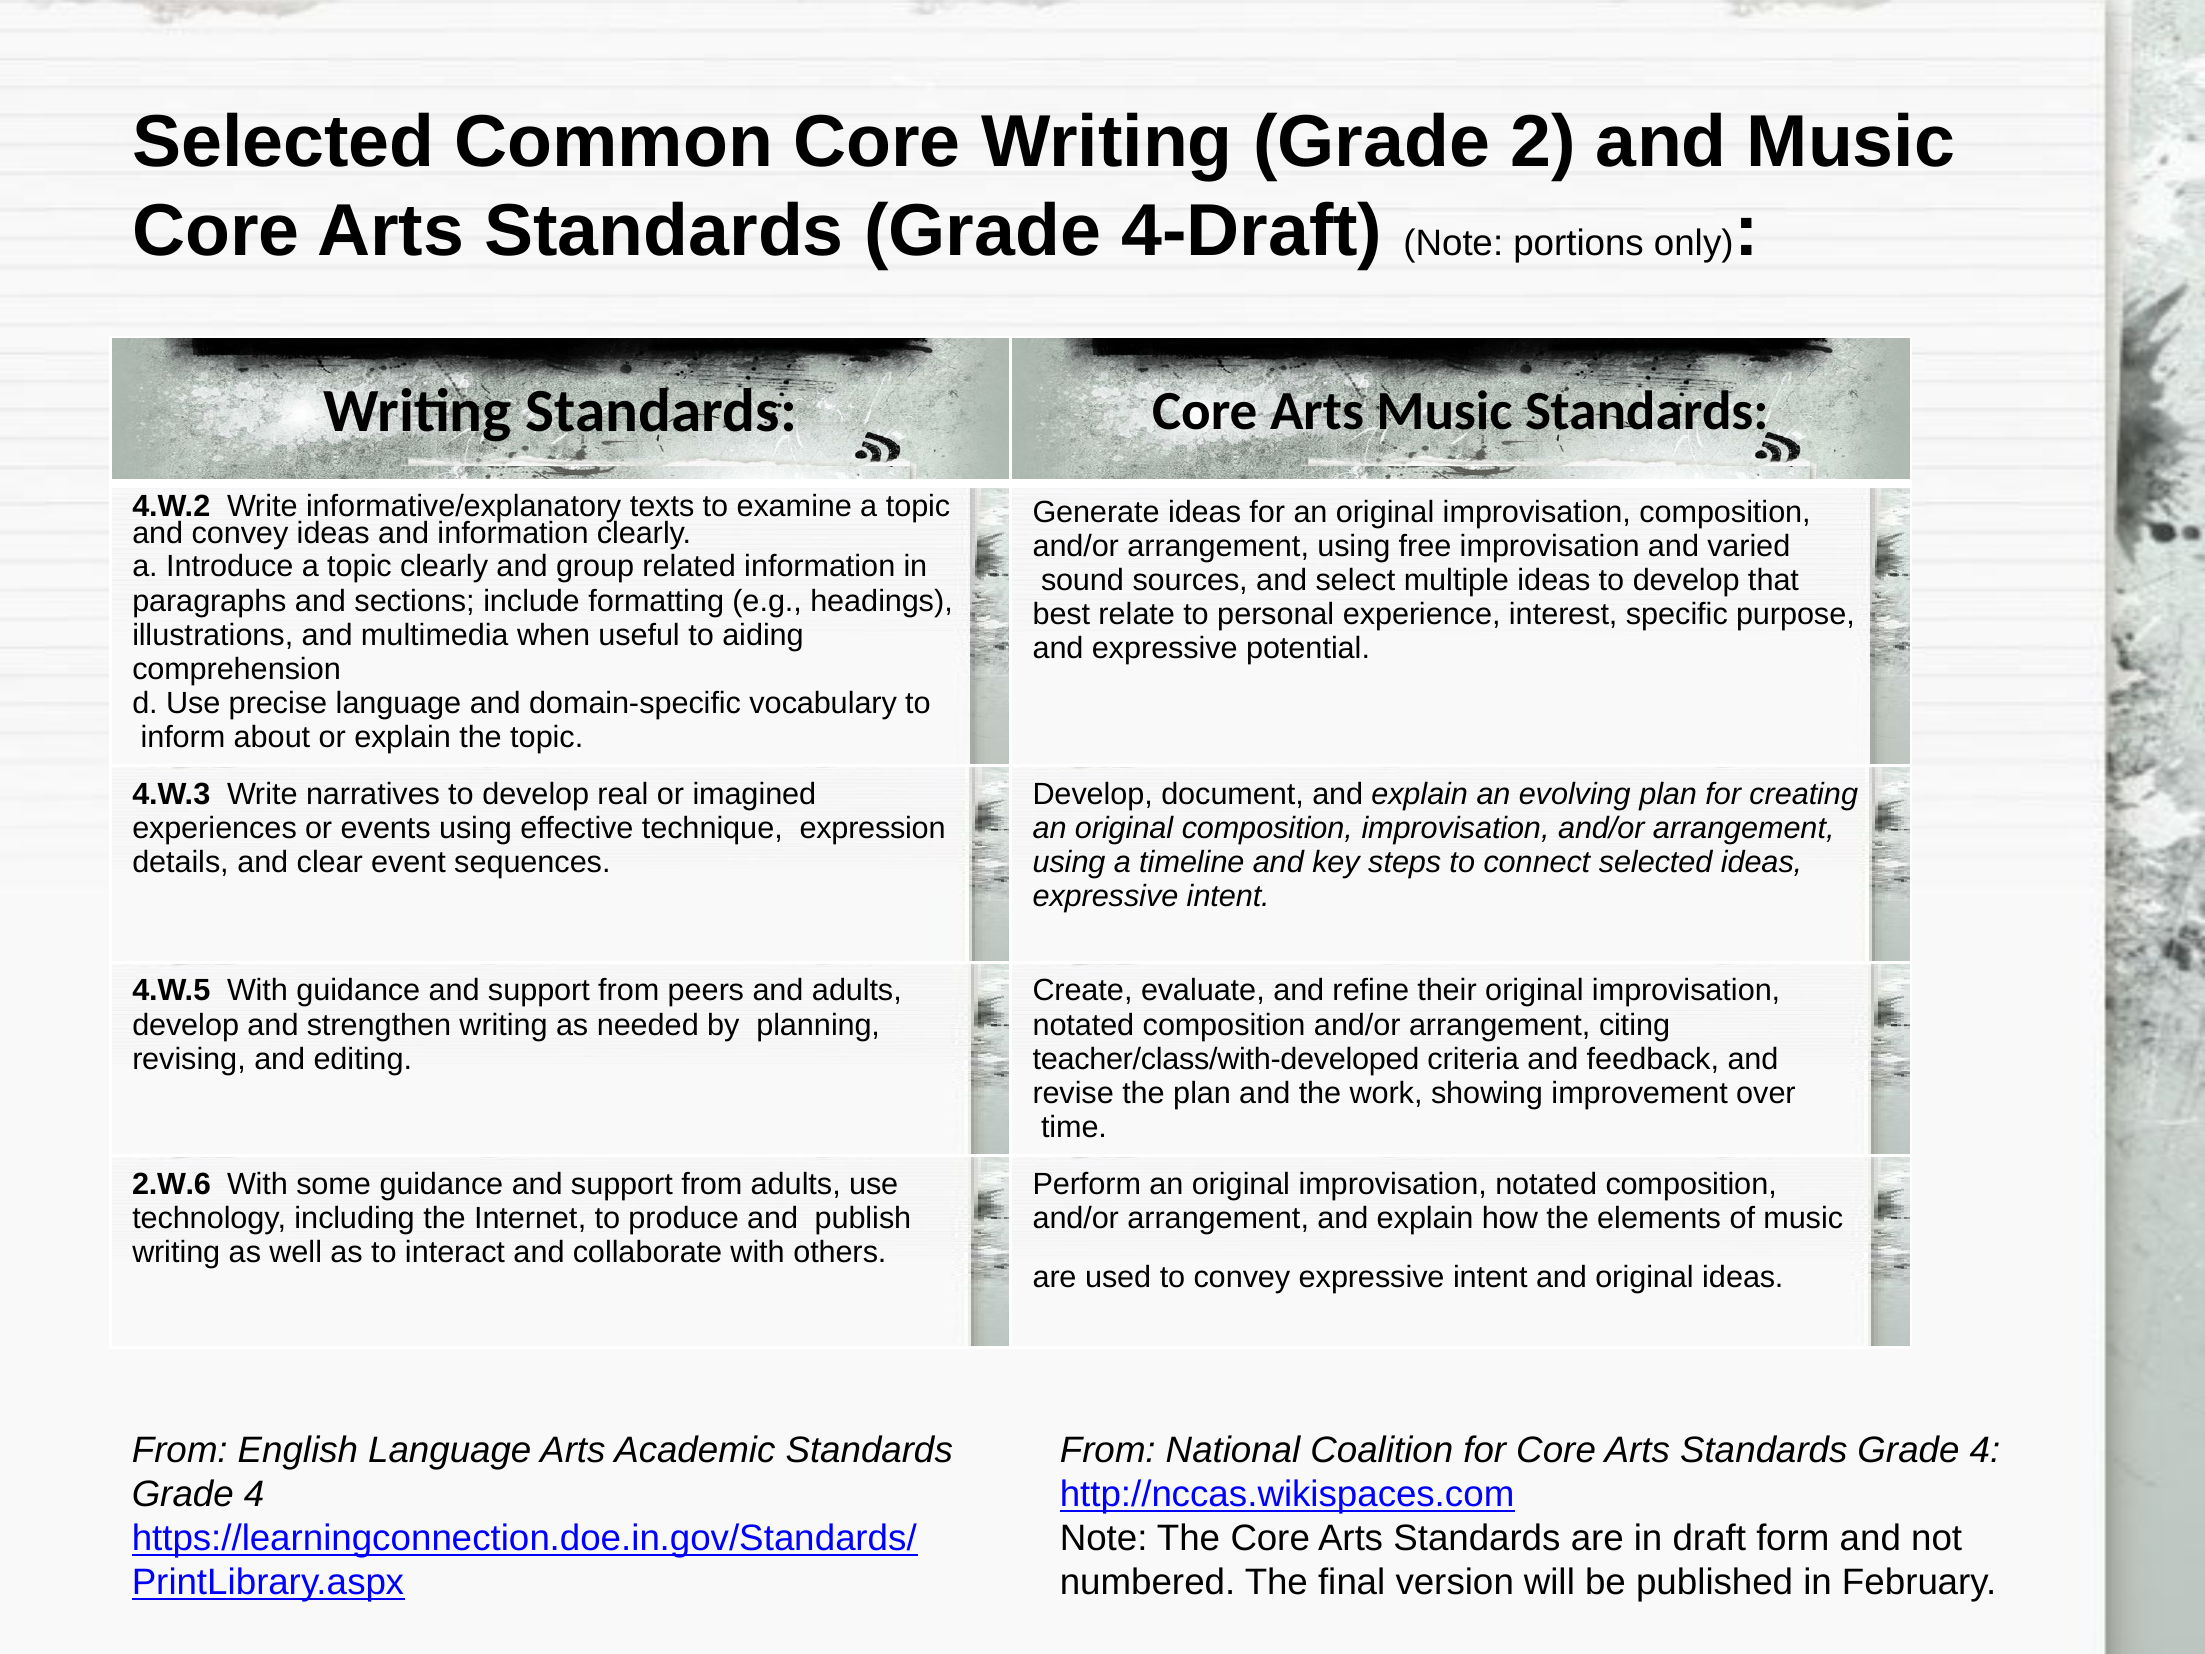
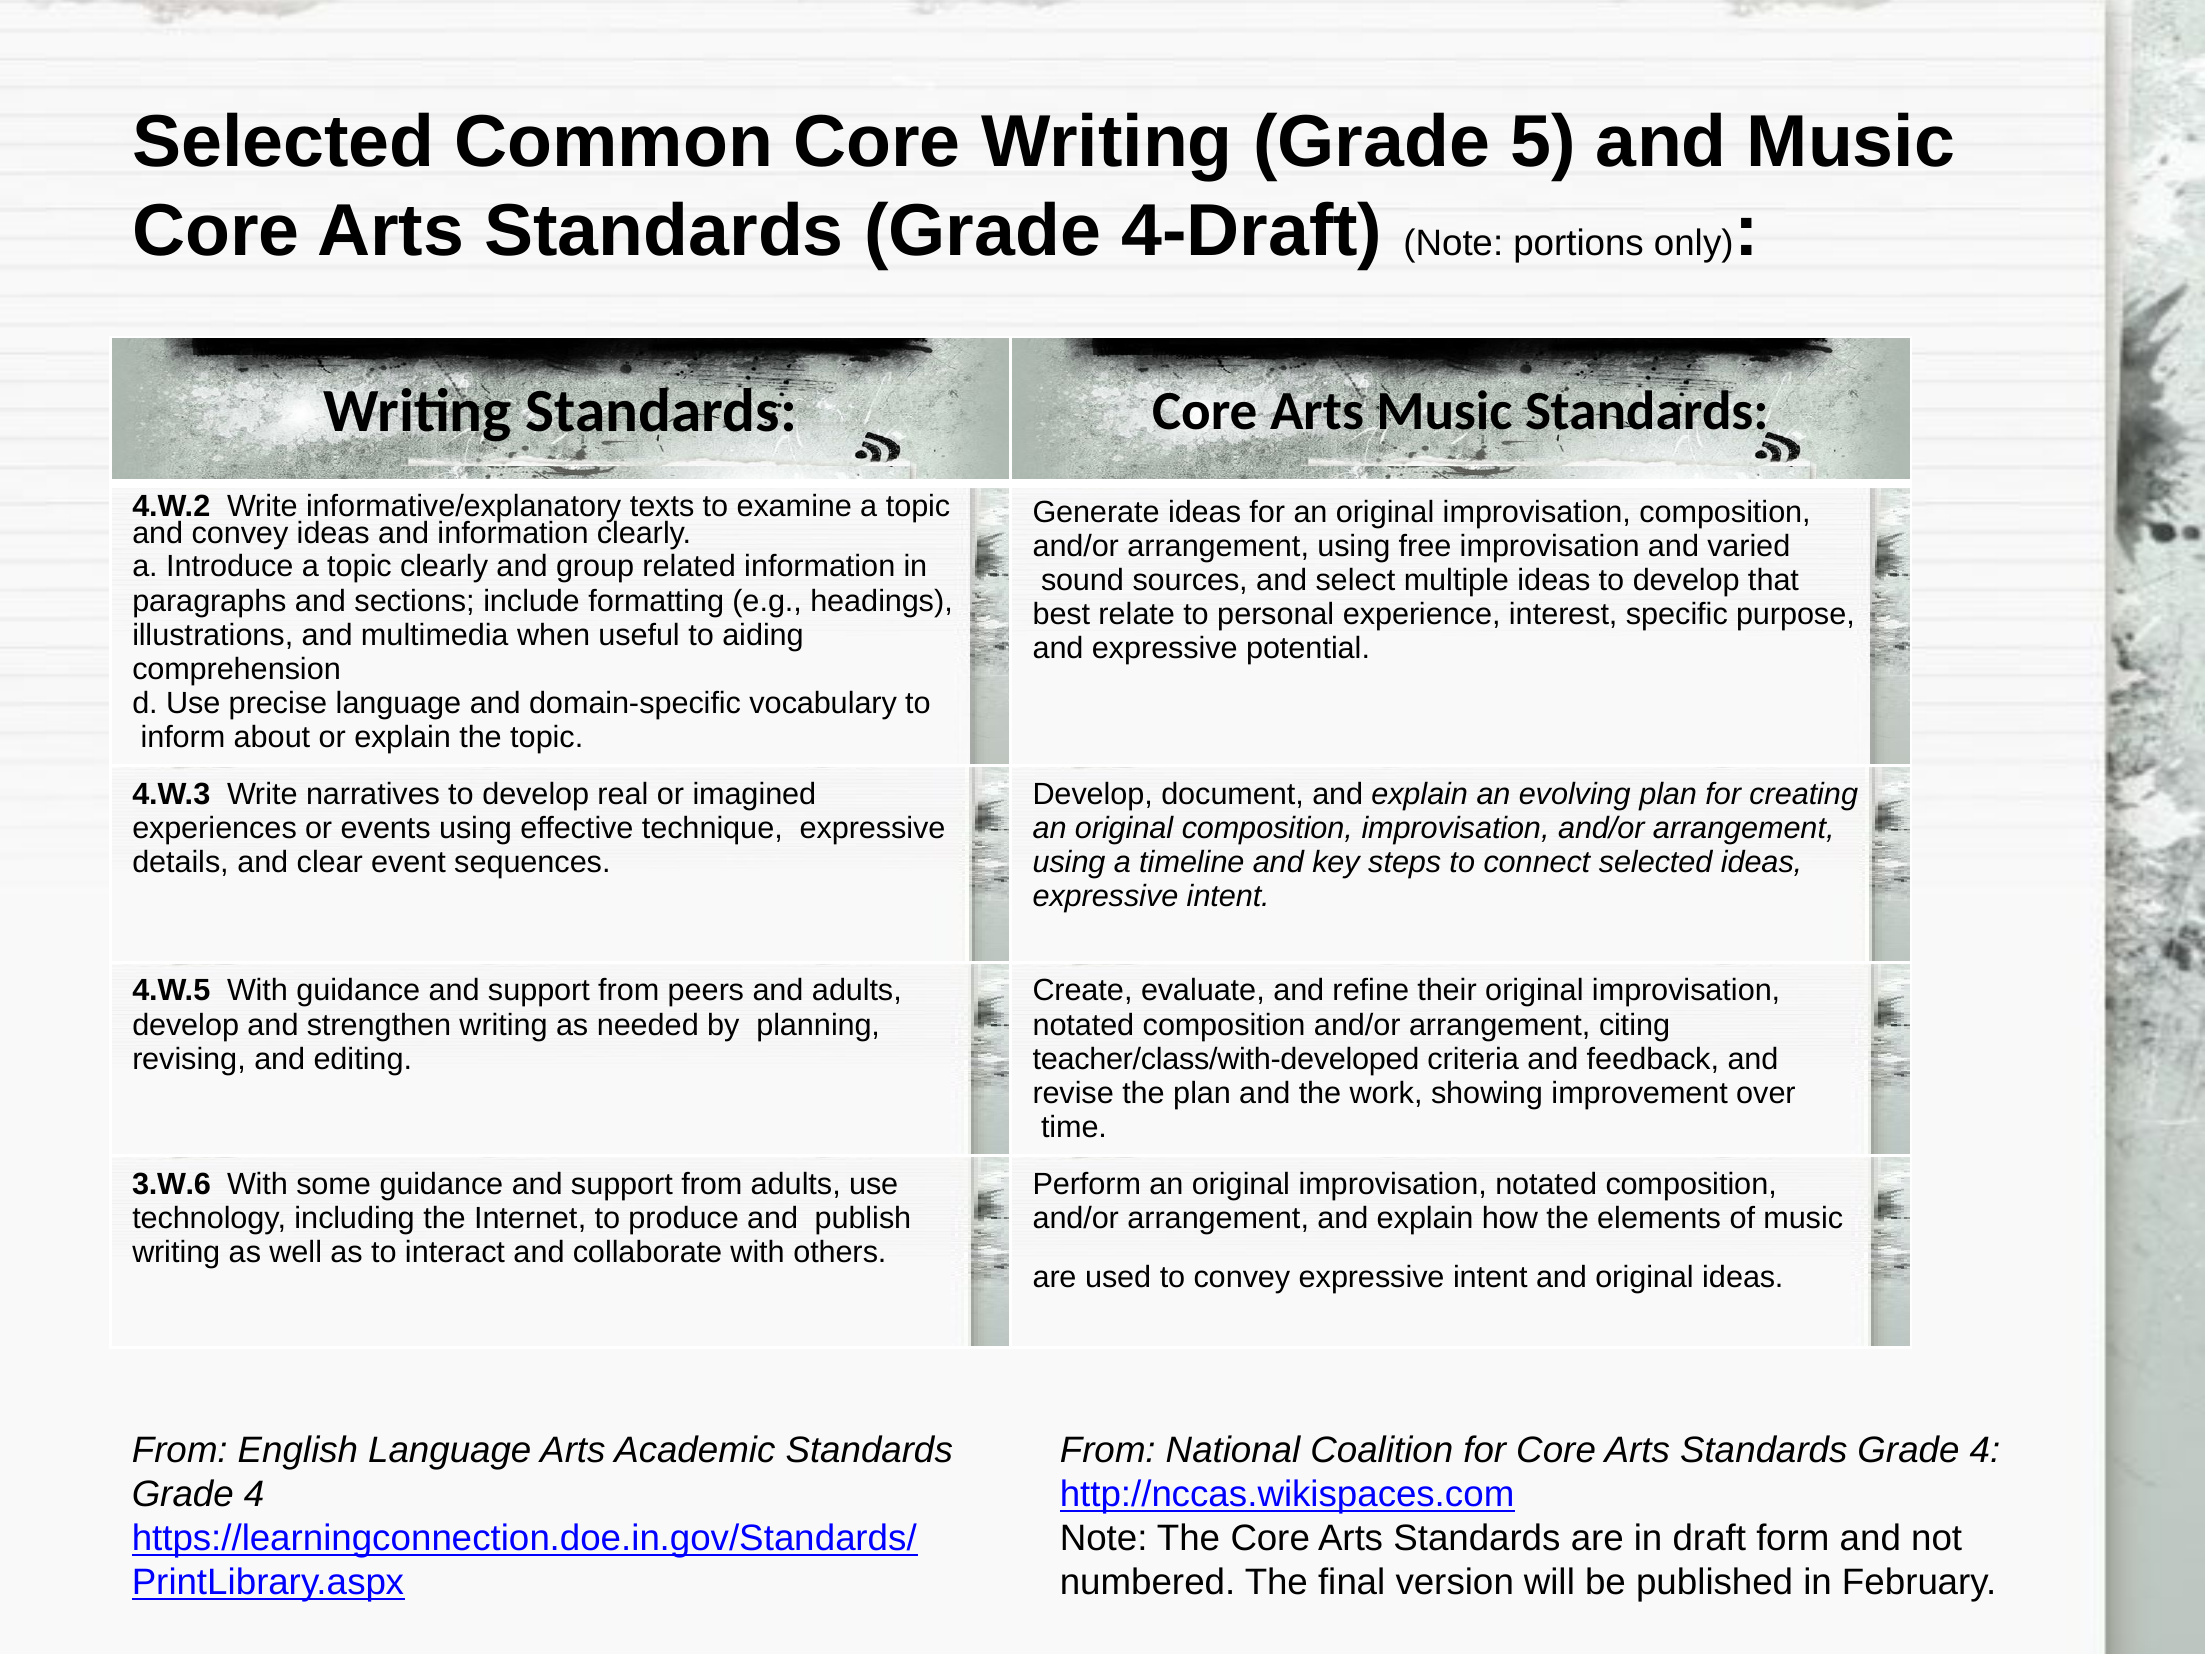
2: 2 -> 5 (1543, 143)
technique expression: expression -> expressive (872, 828)
2.W.6: 2.W.6 -> 3.W.6 (171, 1184)
